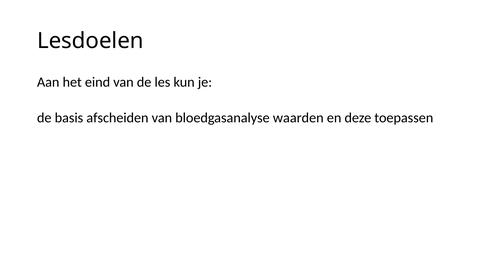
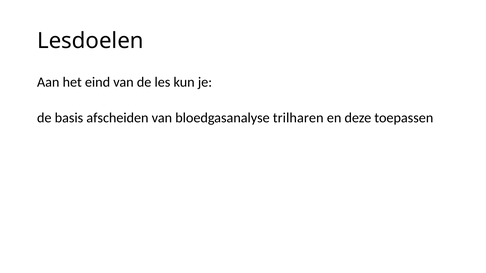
waarden: waarden -> trilharen (298, 118)
